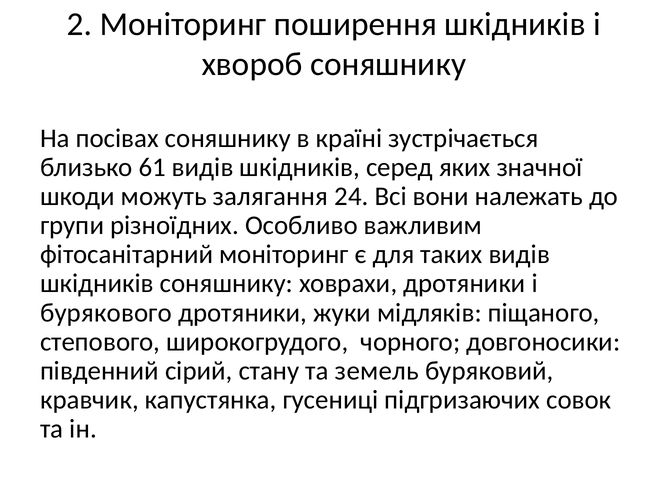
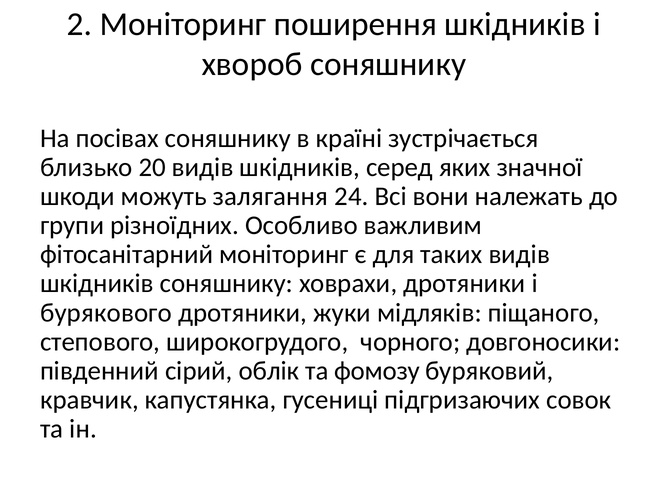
61: 61 -> 20 (152, 167)
стану: стану -> облік (269, 371)
земель: земель -> фомозу (377, 371)
